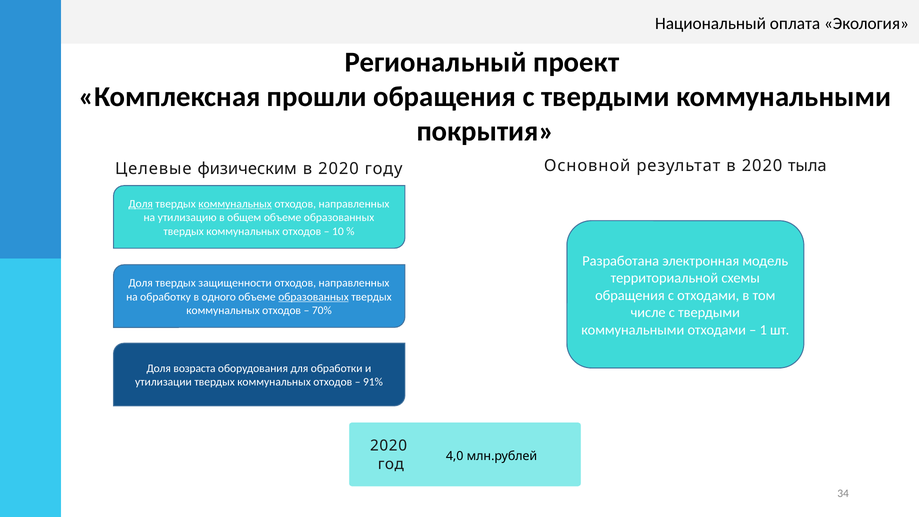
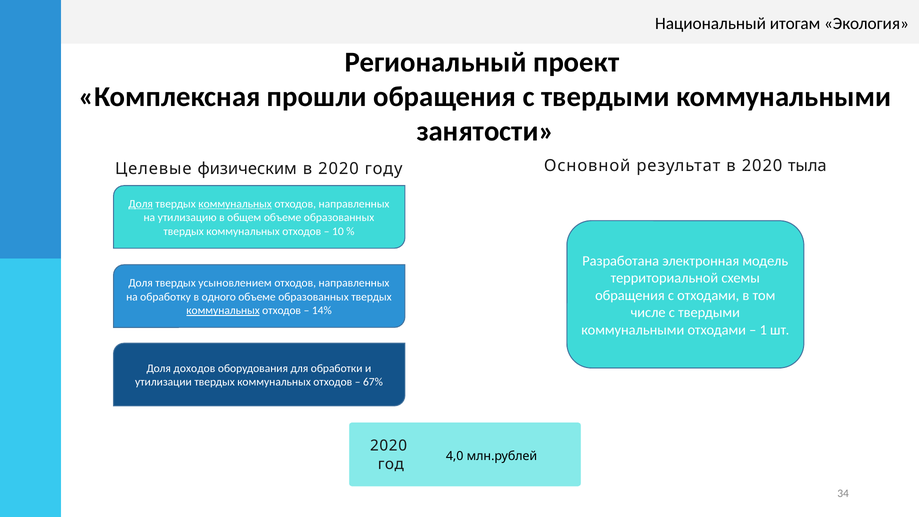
оплата: оплата -> итогам (795, 24)
покрытия: покрытия -> занятости (485, 131)
защищенности: защищенности -> усыновлением (235, 283)
образованных underline: present -> none (314, 297)
коммунальных underline: none -> present (223, 311)
70%: 70% -> 14% (322, 311)
возраста: возраста -> доходов (194, 368)
91%: 91% -> 67% (373, 382)
